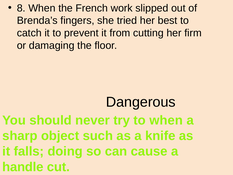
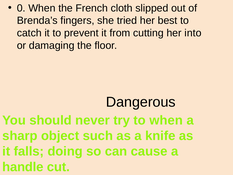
8: 8 -> 0 (21, 8)
work: work -> cloth (122, 8)
firm: firm -> into (193, 33)
